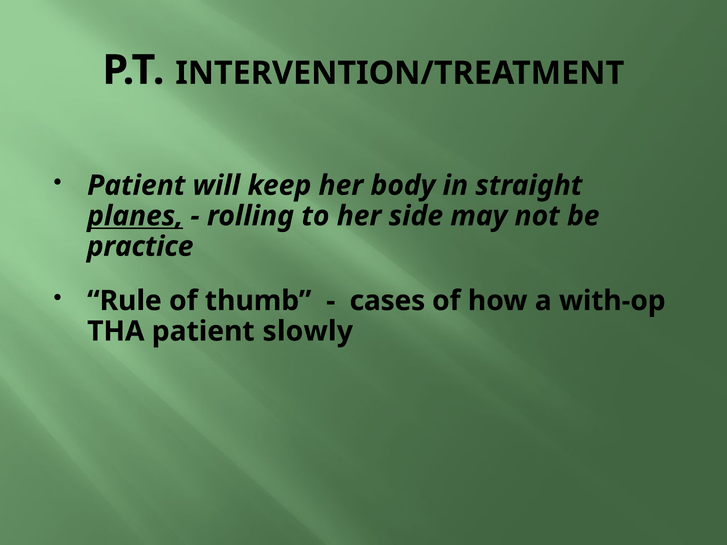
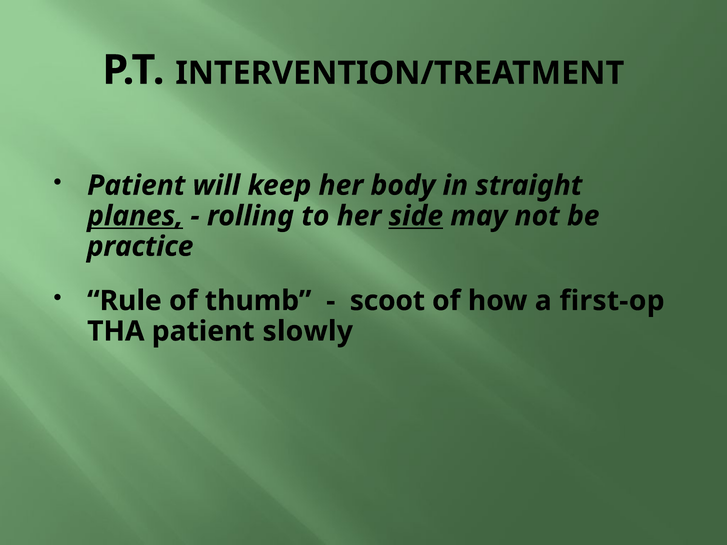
side underline: none -> present (416, 216)
cases: cases -> scoot (387, 301)
with-op: with-op -> first-op (612, 301)
